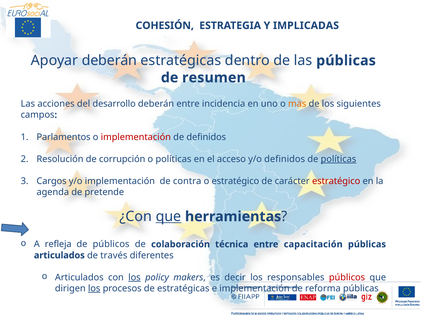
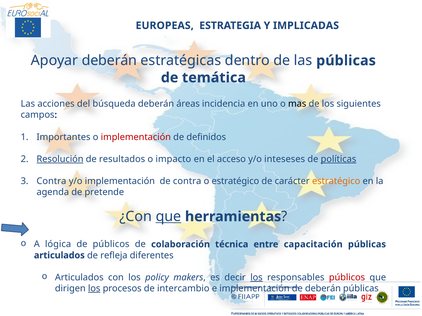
COHESIÓN: COHESIÓN -> EUROPEAS (165, 26)
resumen: resumen -> temática (214, 78)
desarrollo: desarrollo -> búsqueda (114, 104)
deberán entre: entre -> áreas (188, 104)
mas colour: orange -> black (297, 104)
Parlamentos: Parlamentos -> Importantes (64, 137)
Resolución underline: none -> present (60, 159)
corrupción: corrupción -> resultados (122, 159)
o políticas: políticas -> impacto (173, 159)
y/o definidos: definidos -> inteseses (285, 159)
Cargos: Cargos -> Contra (51, 181)
estratégico colour: red -> orange (336, 181)
refleja: refleja -> lógica (58, 245)
través: través -> refleja (114, 256)
los underline: present -> none (134, 278)
los underline: none -> present (257, 278)
de estratégicas: estratégicas -> intercambio (183, 289)
de reforma: reforma -> deberán (323, 289)
